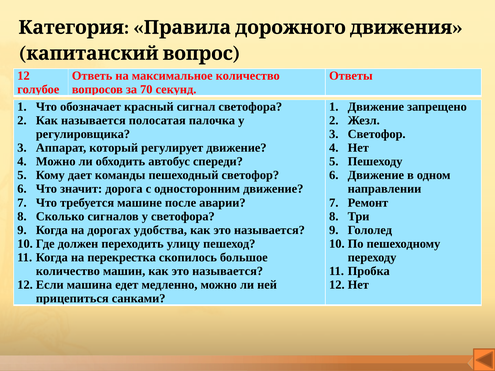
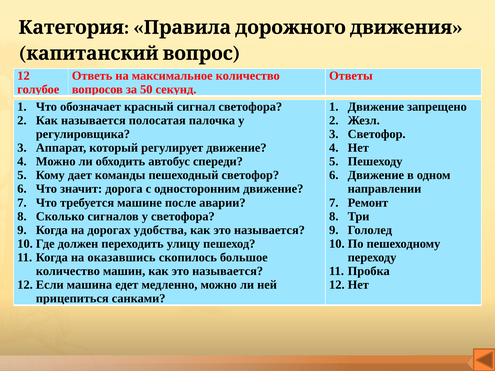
70: 70 -> 50 (146, 89)
перекрестка: перекрестка -> оказавшись (122, 258)
